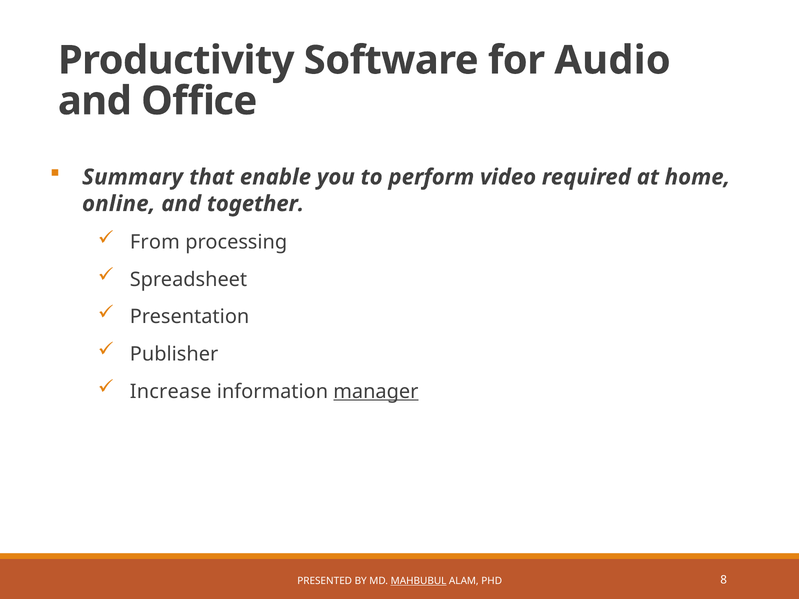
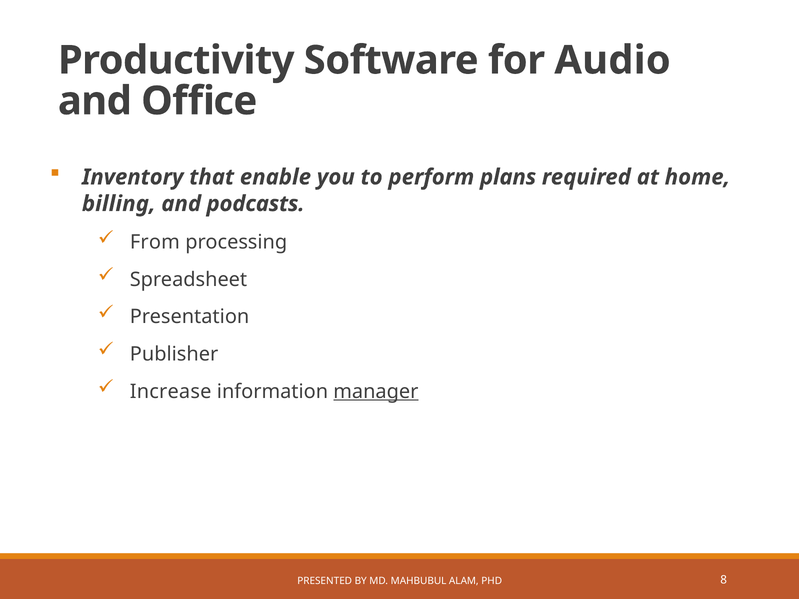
Summary: Summary -> Inventory (133, 177)
video: video -> plans (508, 177)
online: online -> billing (119, 204)
together: together -> podcasts (256, 204)
MAHBUBUL underline: present -> none (419, 581)
